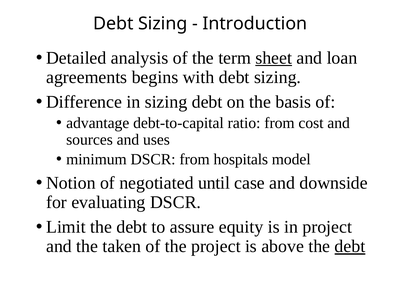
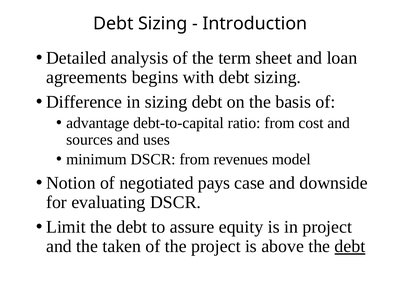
sheet underline: present -> none (274, 58)
hospitals: hospitals -> revenues (241, 159)
until: until -> pays (214, 183)
